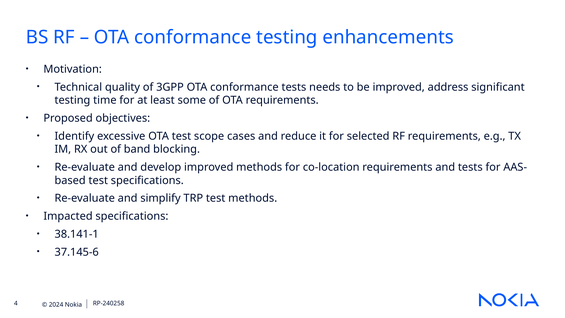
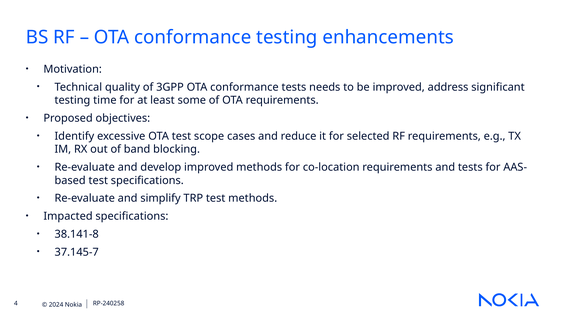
38.141-1: 38.141-1 -> 38.141-8 (77, 234)
37.145-6: 37.145-6 -> 37.145-7 (77, 252)
